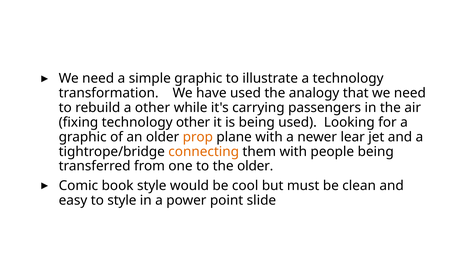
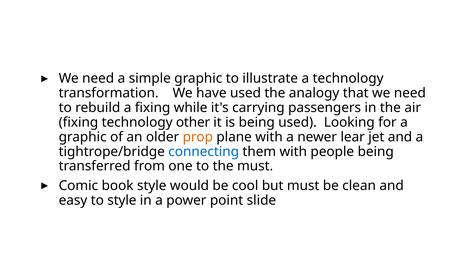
a other: other -> fixing (153, 108)
connecting colour: orange -> blue (204, 152)
the older: older -> must (255, 167)
